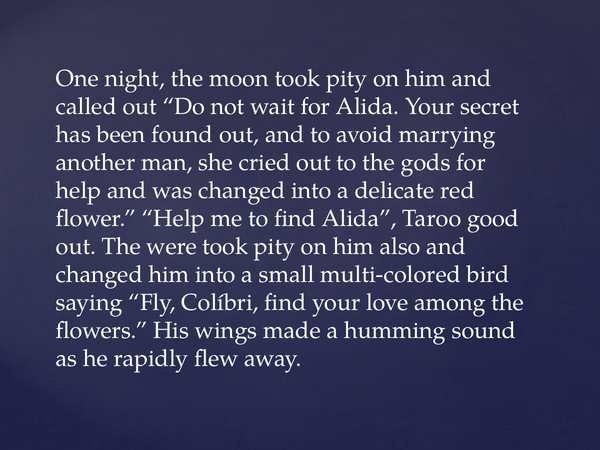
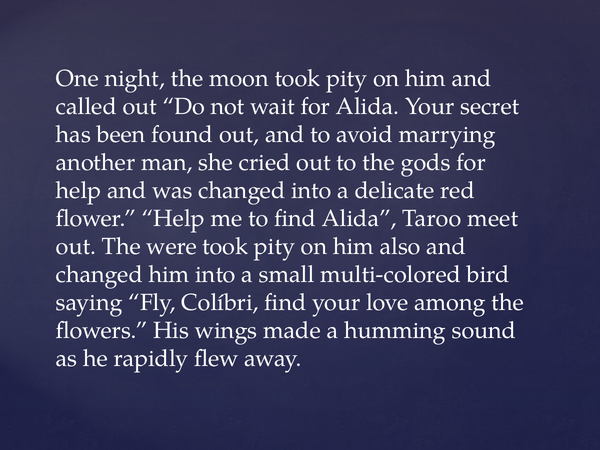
good: good -> meet (493, 219)
